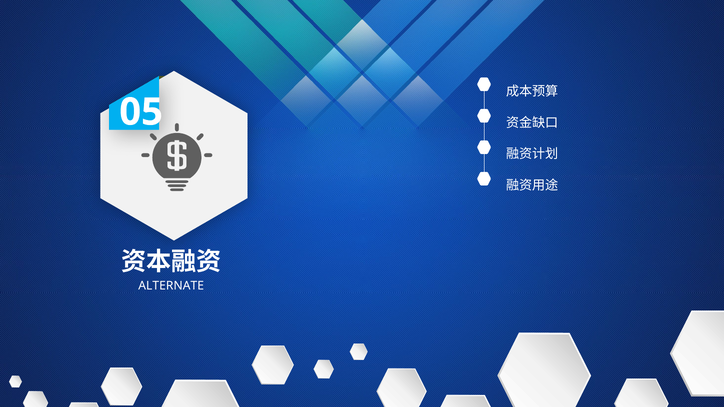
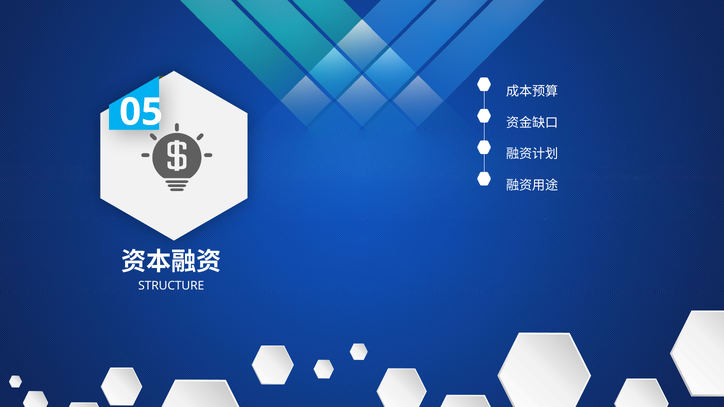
ALTERNATE: ALTERNATE -> STRUCTURE (171, 286)
